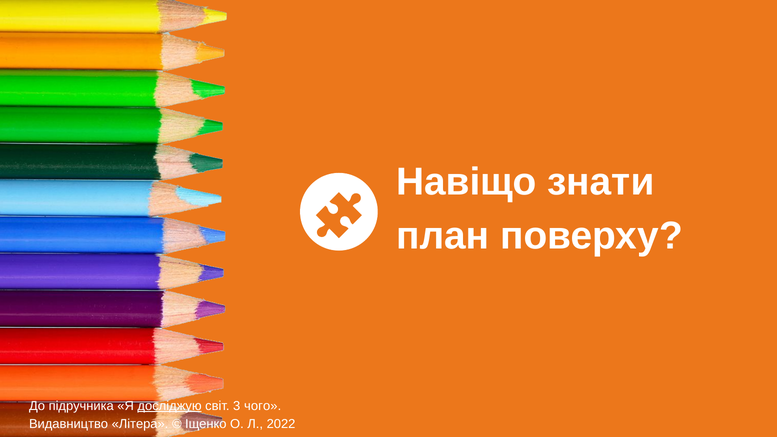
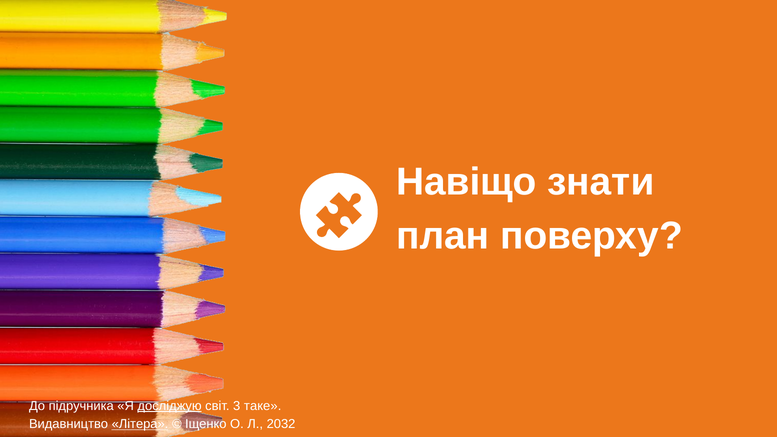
чого: чого -> таке (263, 406)
Літера underline: none -> present (140, 424)
2022: 2022 -> 2032 (281, 424)
